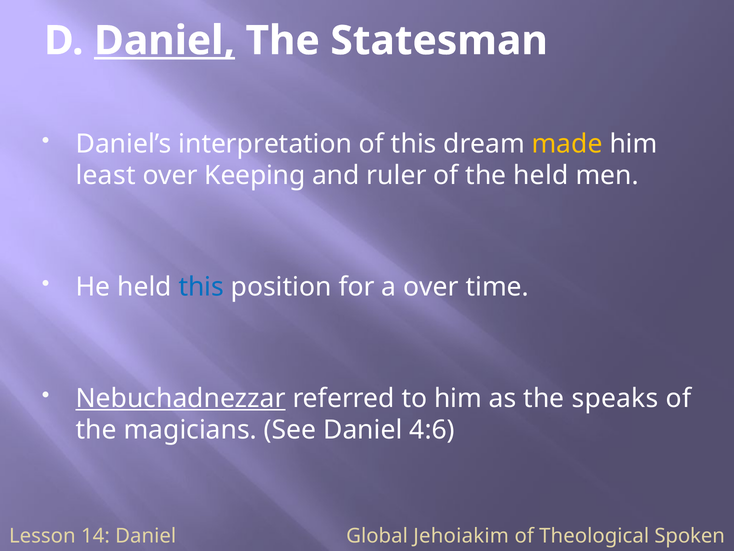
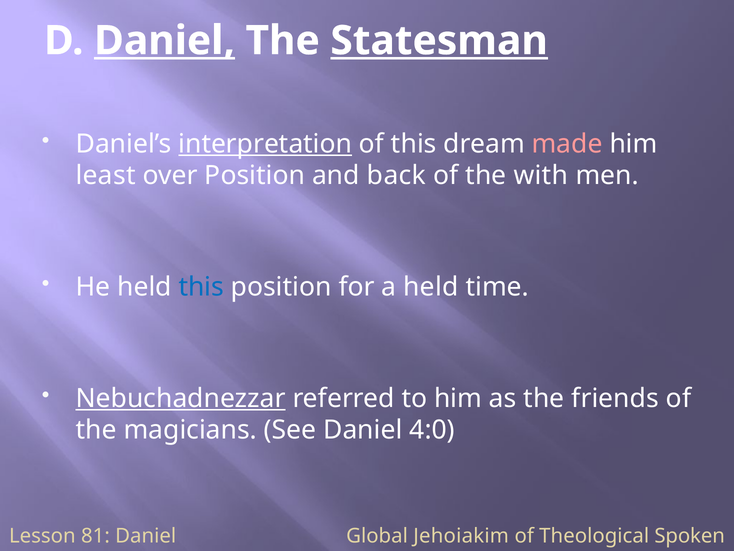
Statesman underline: none -> present (439, 41)
interpretation underline: none -> present (265, 144)
made colour: yellow -> pink (567, 144)
over Keeping: Keeping -> Position (255, 175)
ruler: ruler -> back (396, 175)
the held: held -> with (541, 175)
a over: over -> held (431, 287)
speaks: speaks -> friends (615, 398)
4:6: 4:6 -> 4:0 (432, 430)
14: 14 -> 81 (95, 536)
